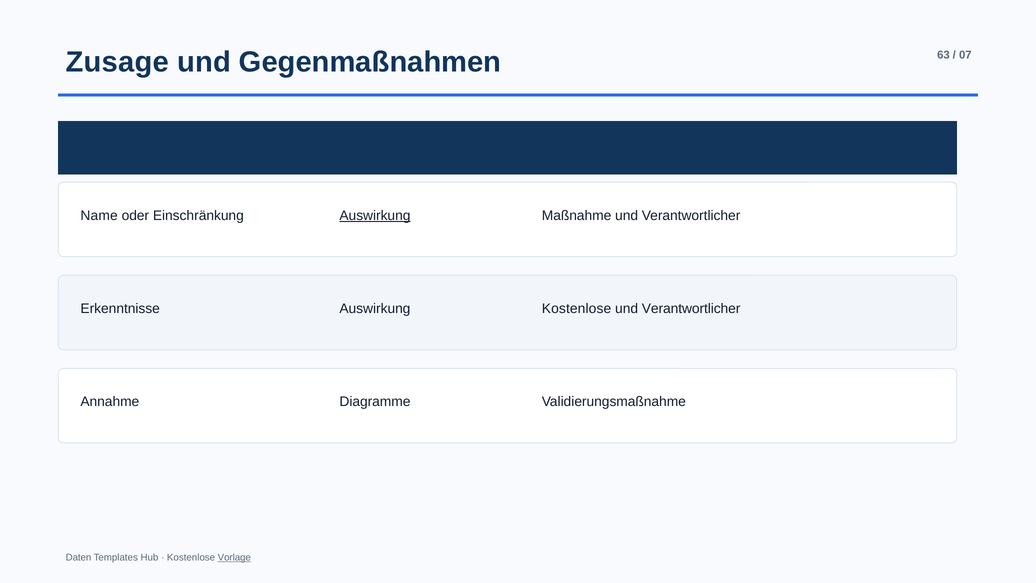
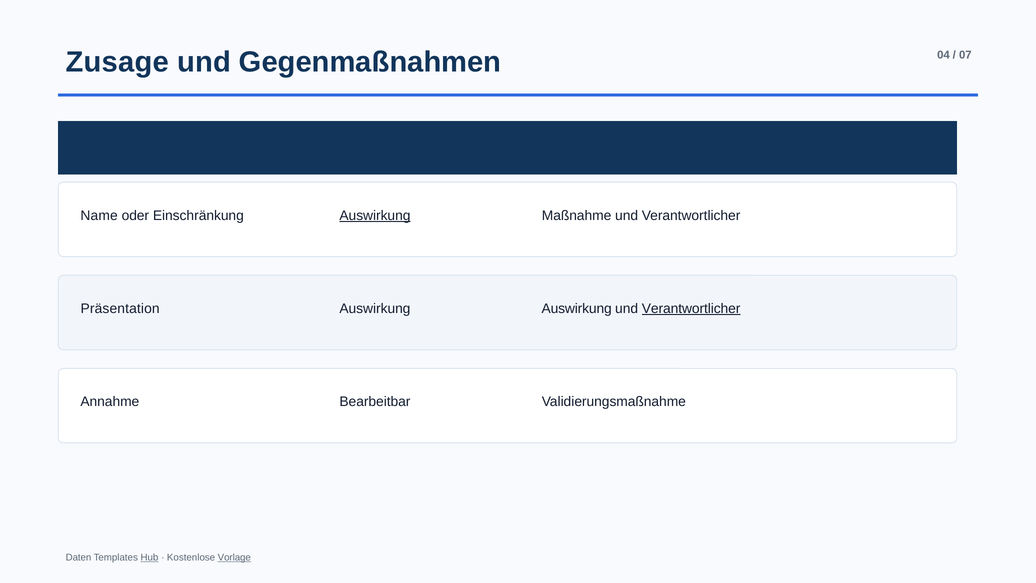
63: 63 -> 04 (943, 55)
Erkenntnisse: Erkenntnisse -> Präsentation (120, 308)
Auswirkung Kostenlose: Kostenlose -> Auswirkung (577, 308)
Verantwortlicher underline: none -> present (691, 308)
Diagramme: Diagramme -> Bearbeitbar (375, 401)
Hub underline: none -> present (149, 557)
